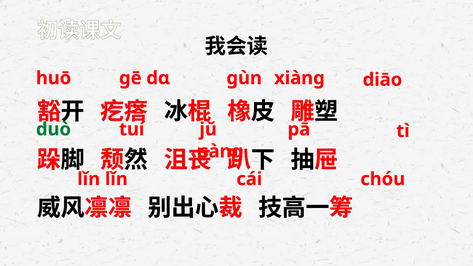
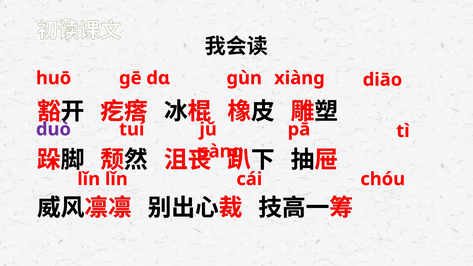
duò colour: green -> purple (53, 129)
